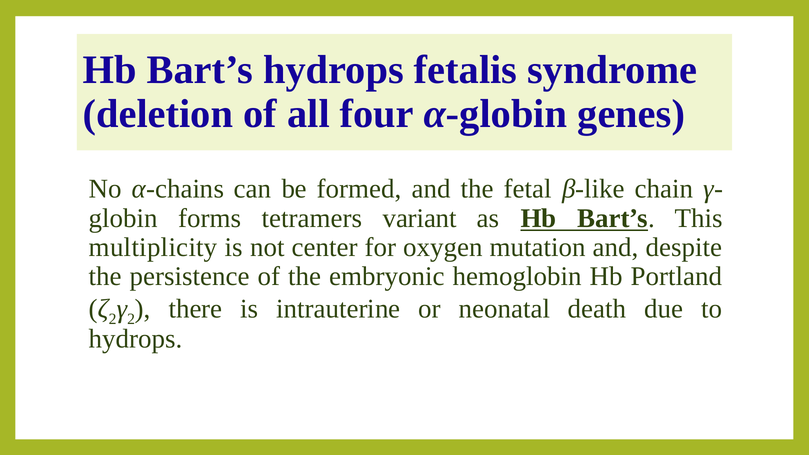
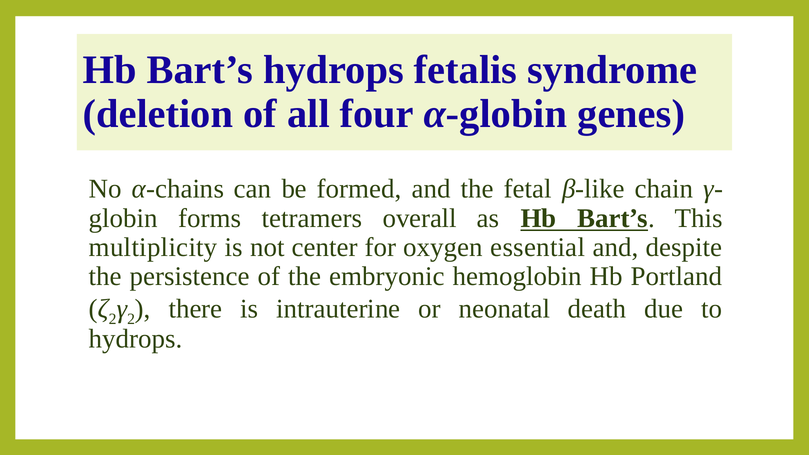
variant: variant -> overall (420, 218)
mutation: mutation -> essential (538, 247)
